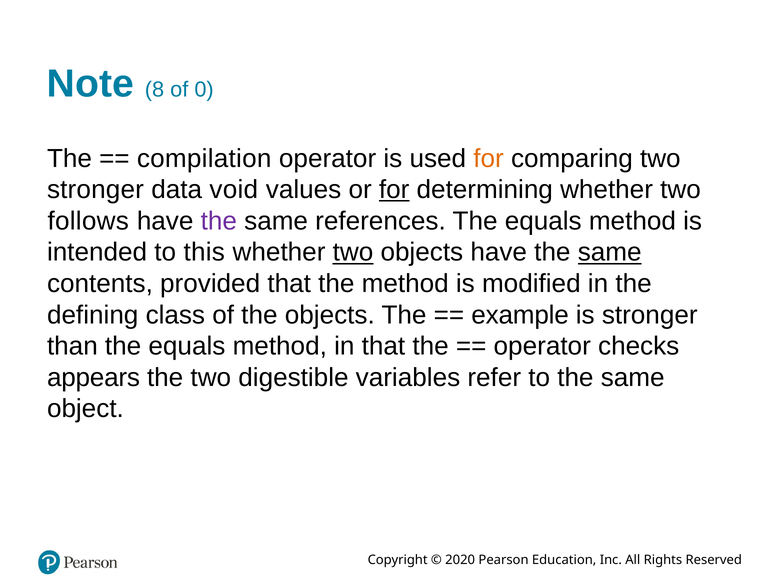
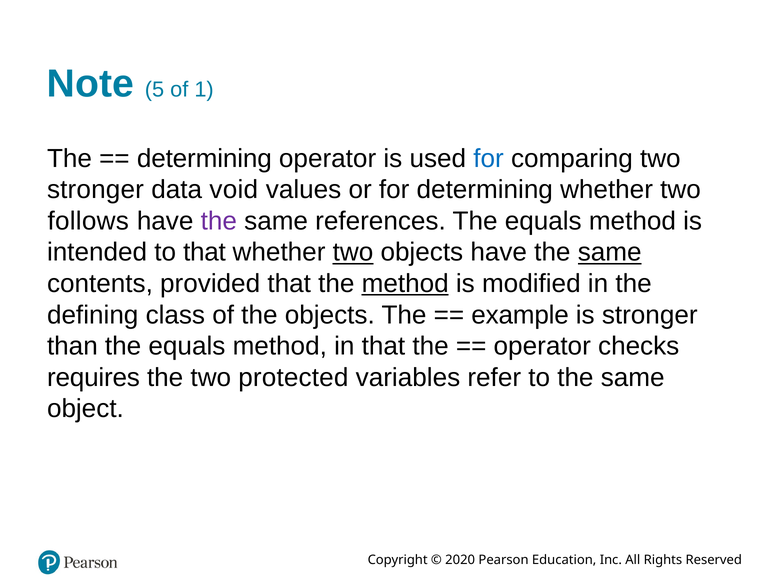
8: 8 -> 5 (155, 90)
0: 0 -> 1 (204, 90)
compilation: compilation -> determining (204, 158)
for colour: orange -> blue (489, 158)
for underline: present -> none (394, 190)
to this: this -> that (204, 252)
method underline: none -> present (405, 284)
appears: appears -> requires (93, 378)
digestible: digestible -> protected (293, 378)
